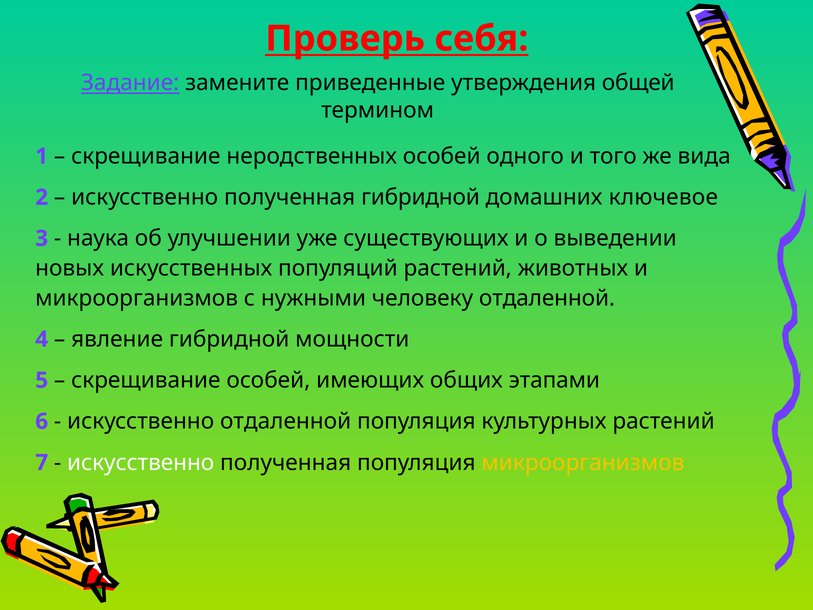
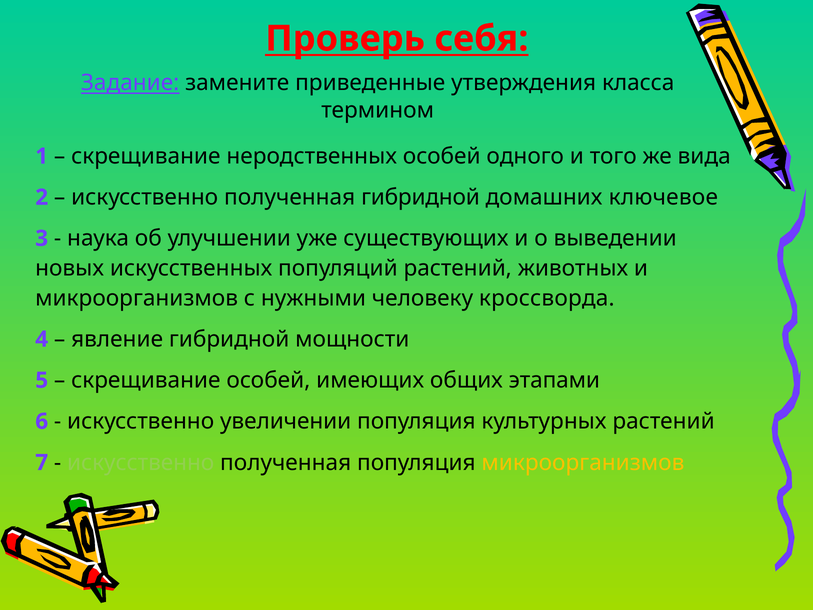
общей: общей -> класса (638, 83)
человеку отдаленной: отдаленной -> кроссворда (547, 298)
искусственно отдаленной: отдаленной -> увеличении (286, 421)
искусственно colour: white -> light green (141, 462)
